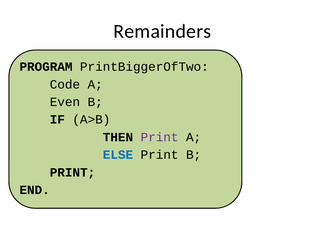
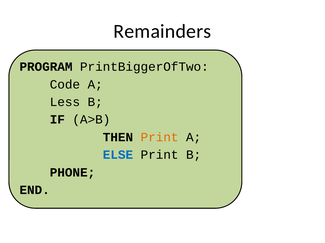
Even: Even -> Less (65, 102)
Print colour: purple -> orange (160, 138)
PRINT: PRINT -> PHONE (72, 173)
